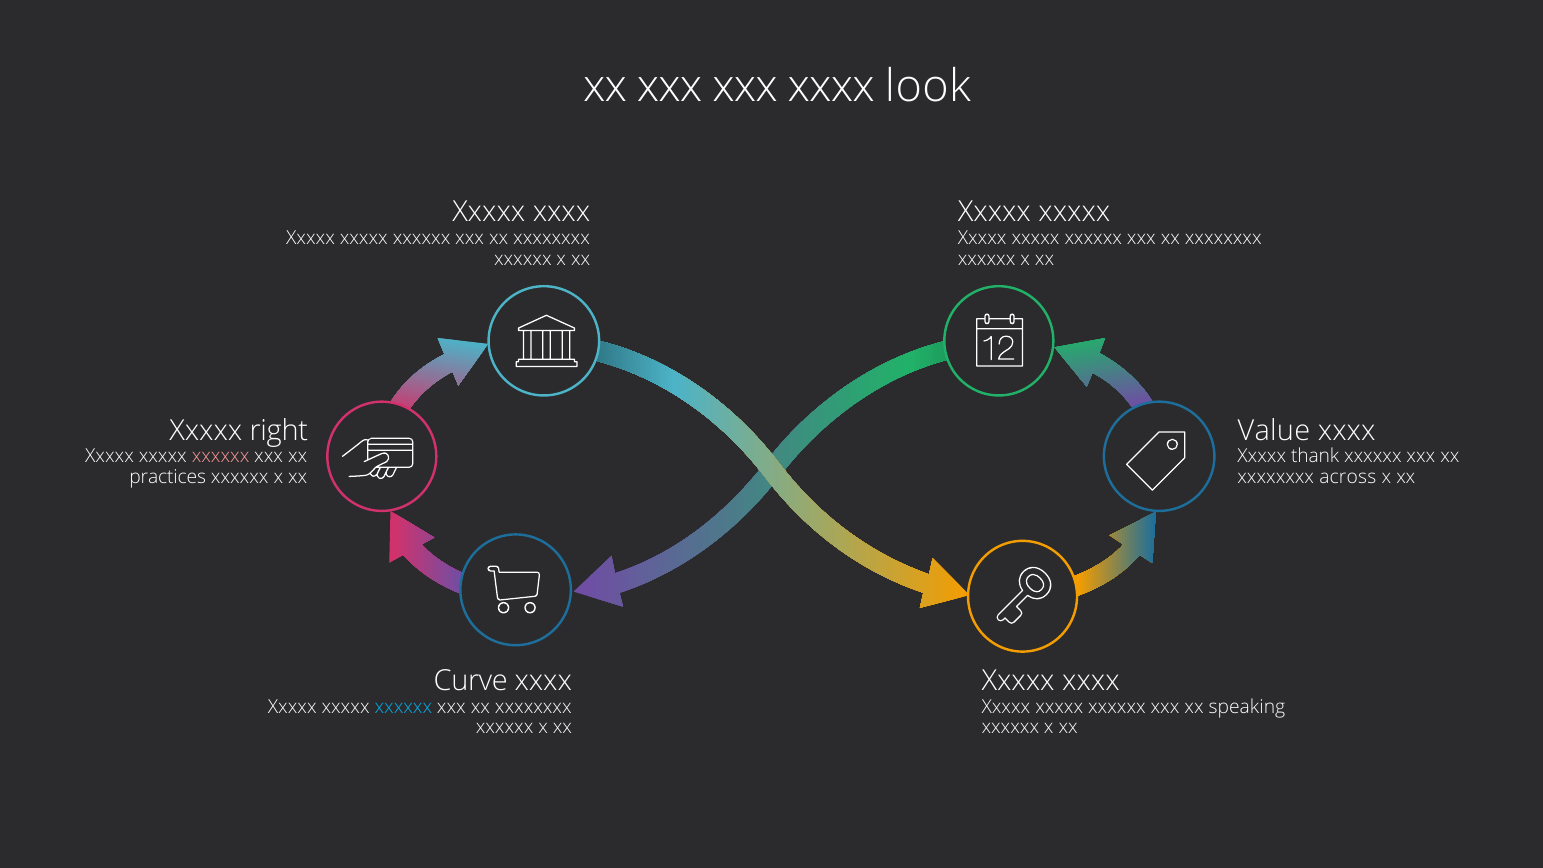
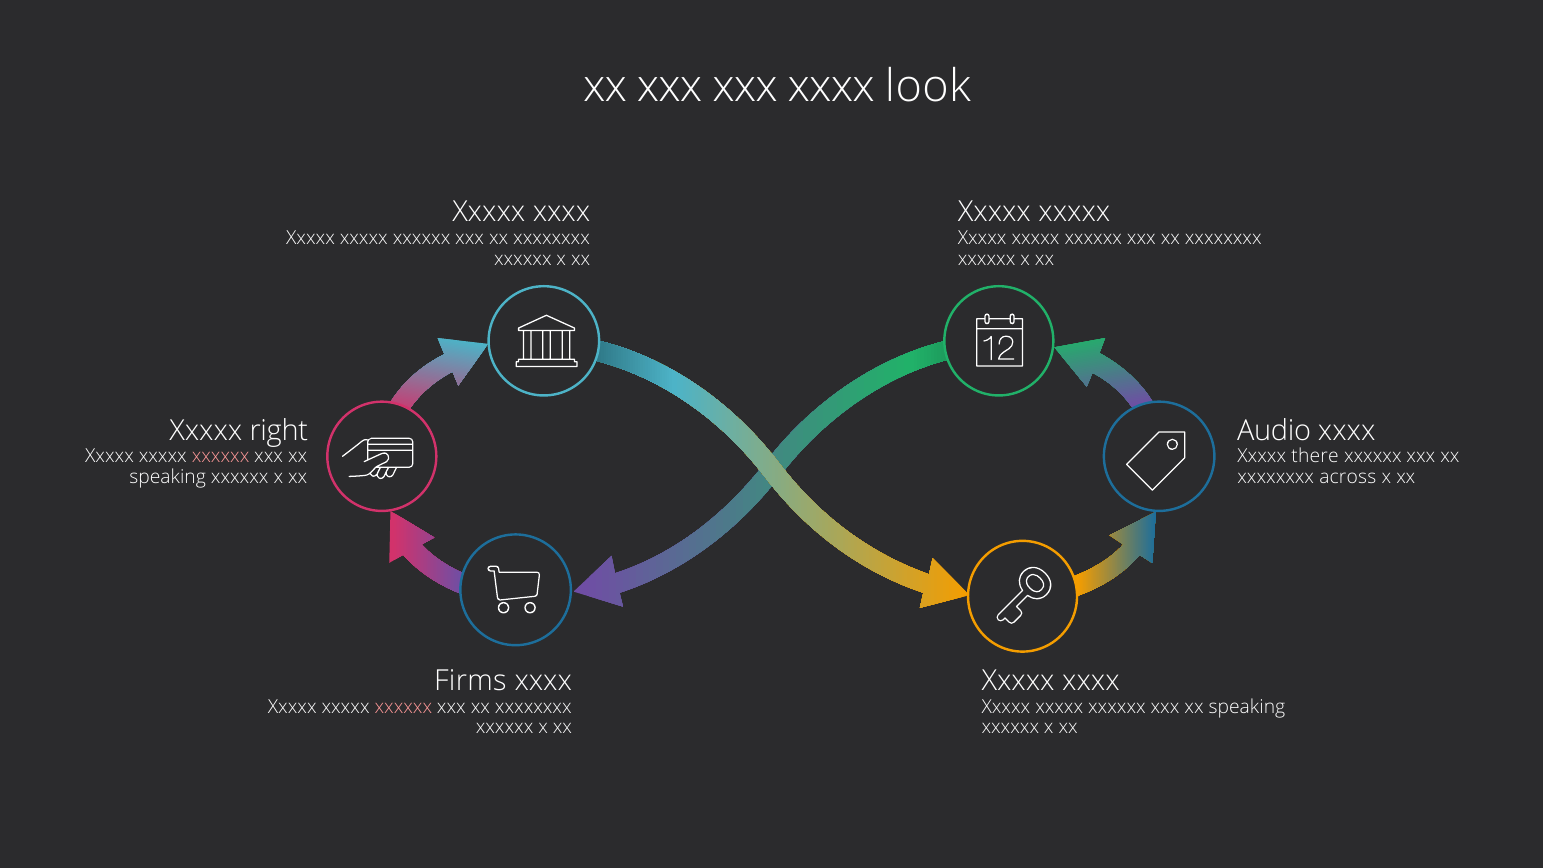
Value: Value -> Audio (1274, 431)
thank: thank -> there (1315, 456)
practices: practices -> speaking (168, 477)
Curve: Curve -> Firms (470, 681)
xxxxxx colour: light blue -> pink (403, 707)
